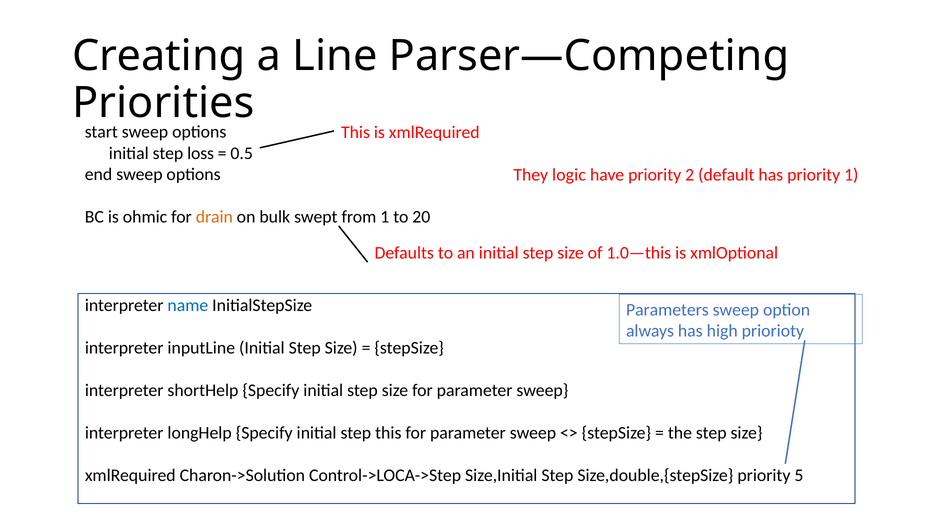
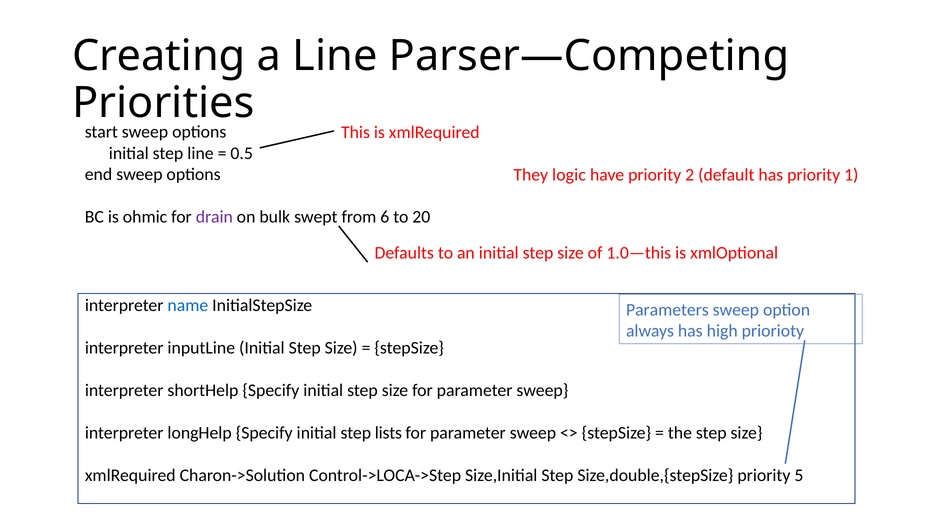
step loss: loss -> line (200, 153)
drain colour: orange -> purple (214, 217)
from 1: 1 -> 6 (385, 217)
step this: this -> lists (388, 433)
